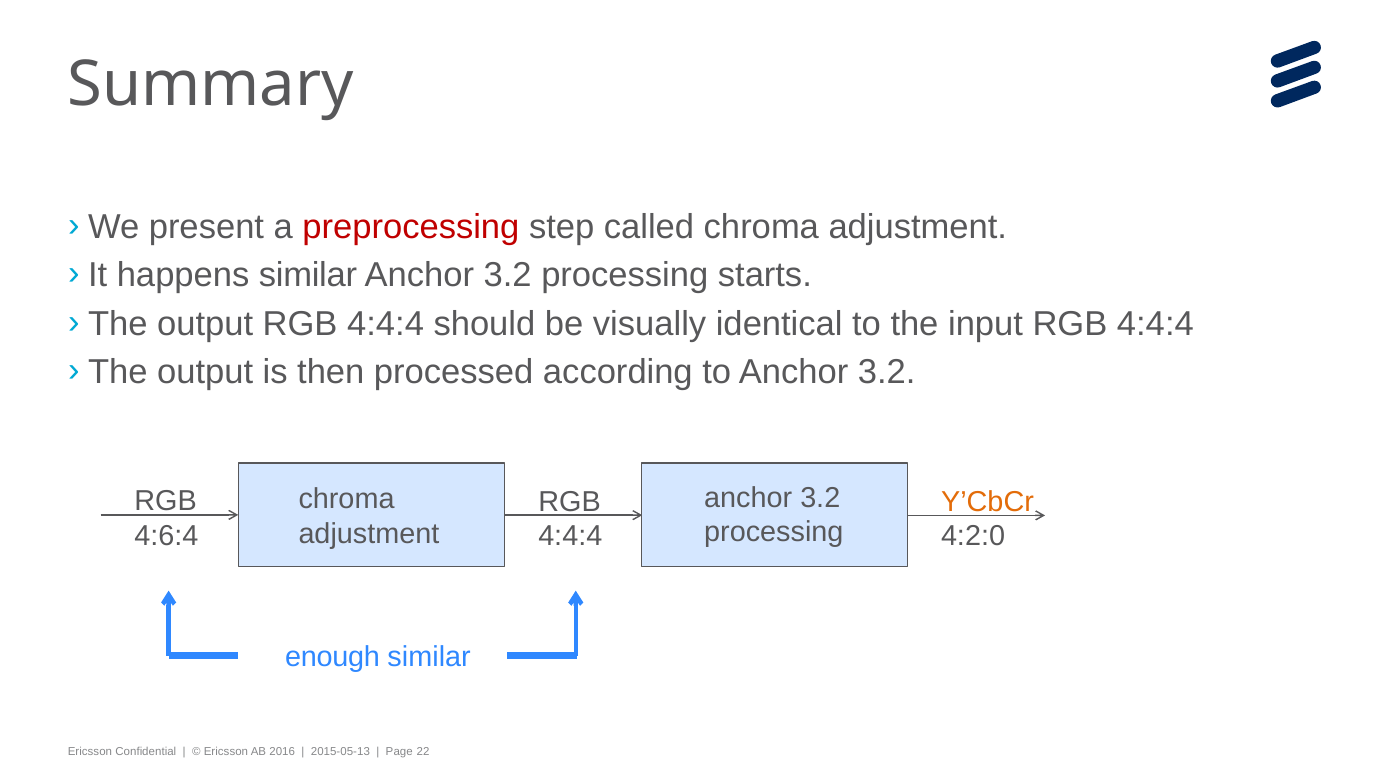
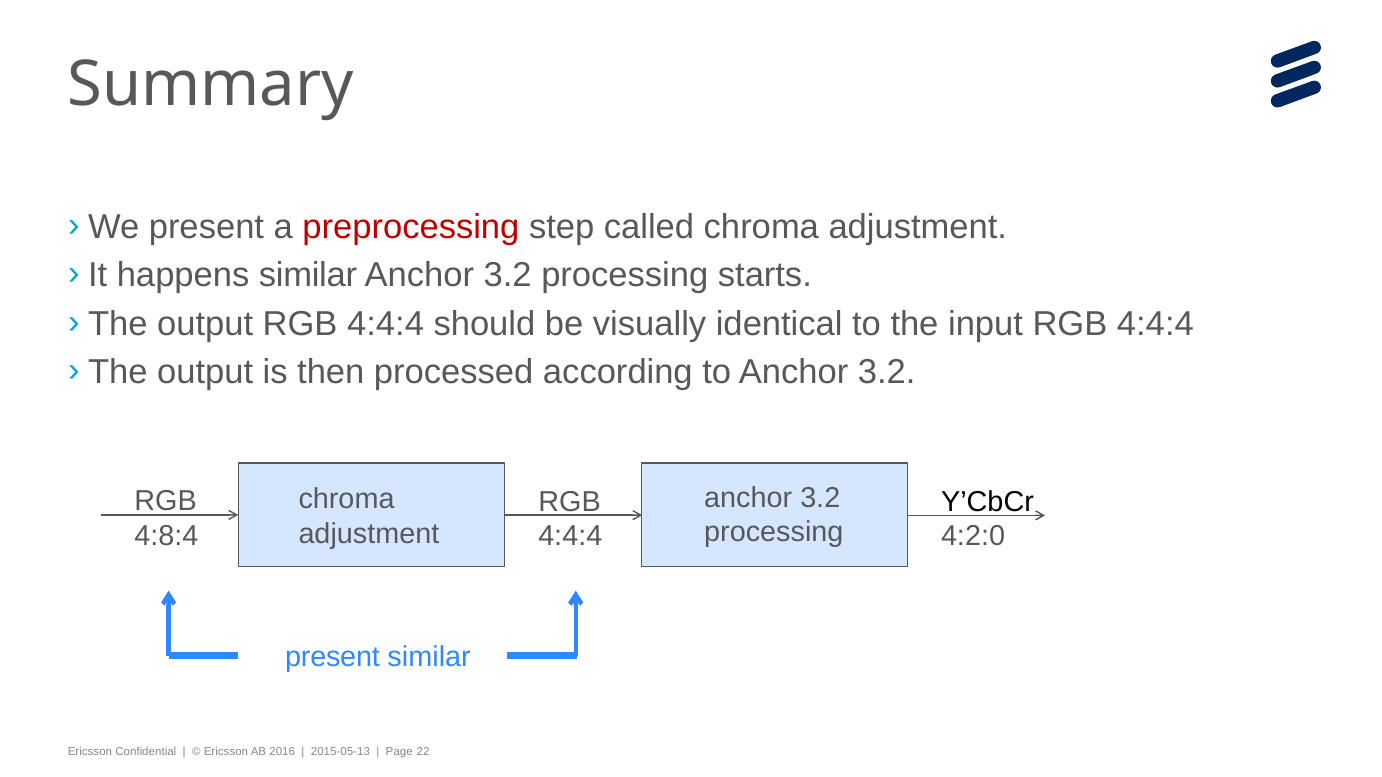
Y’CbCr colour: orange -> black (987, 502)
4:6:4: 4:6:4 -> 4:8:4 (166, 536)
enough: enough -> present (332, 658)
